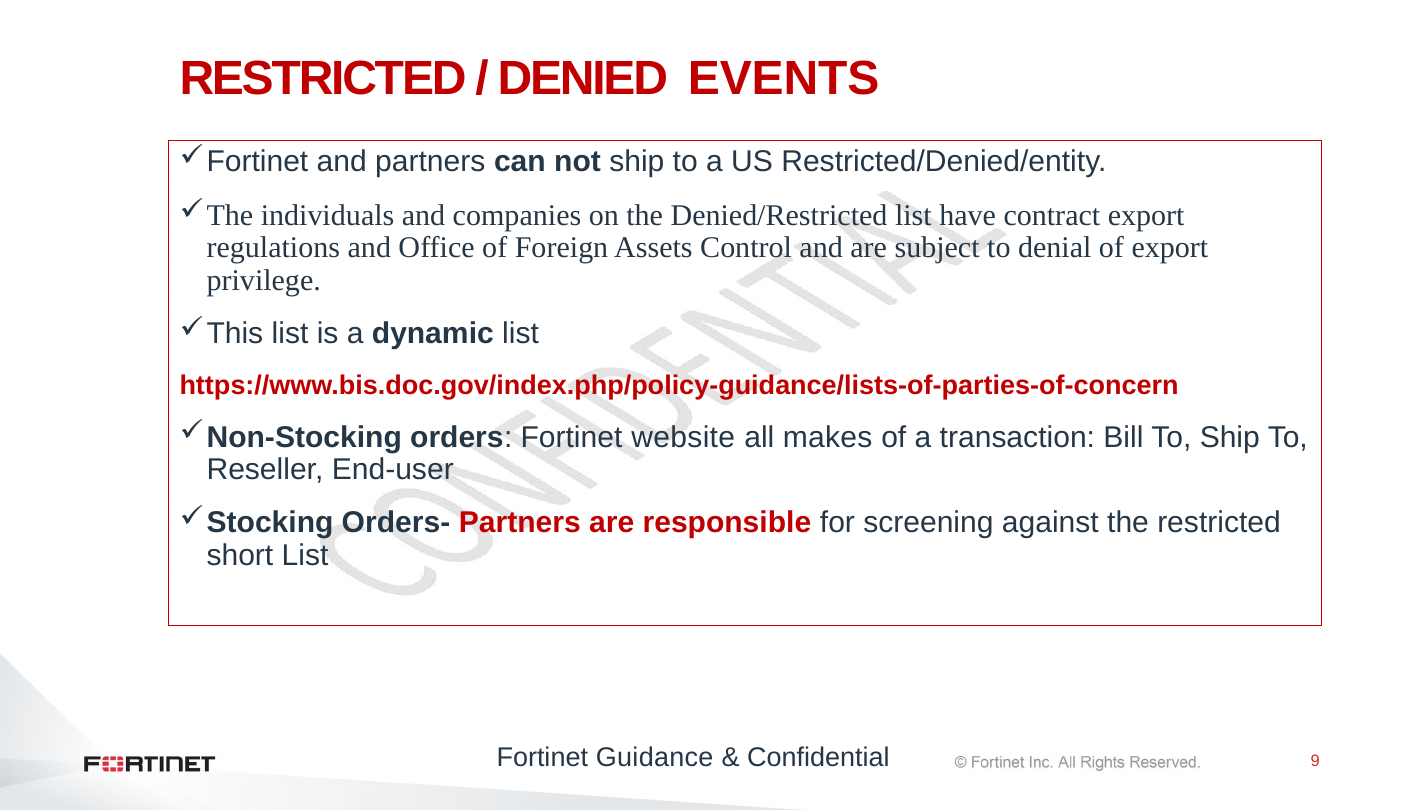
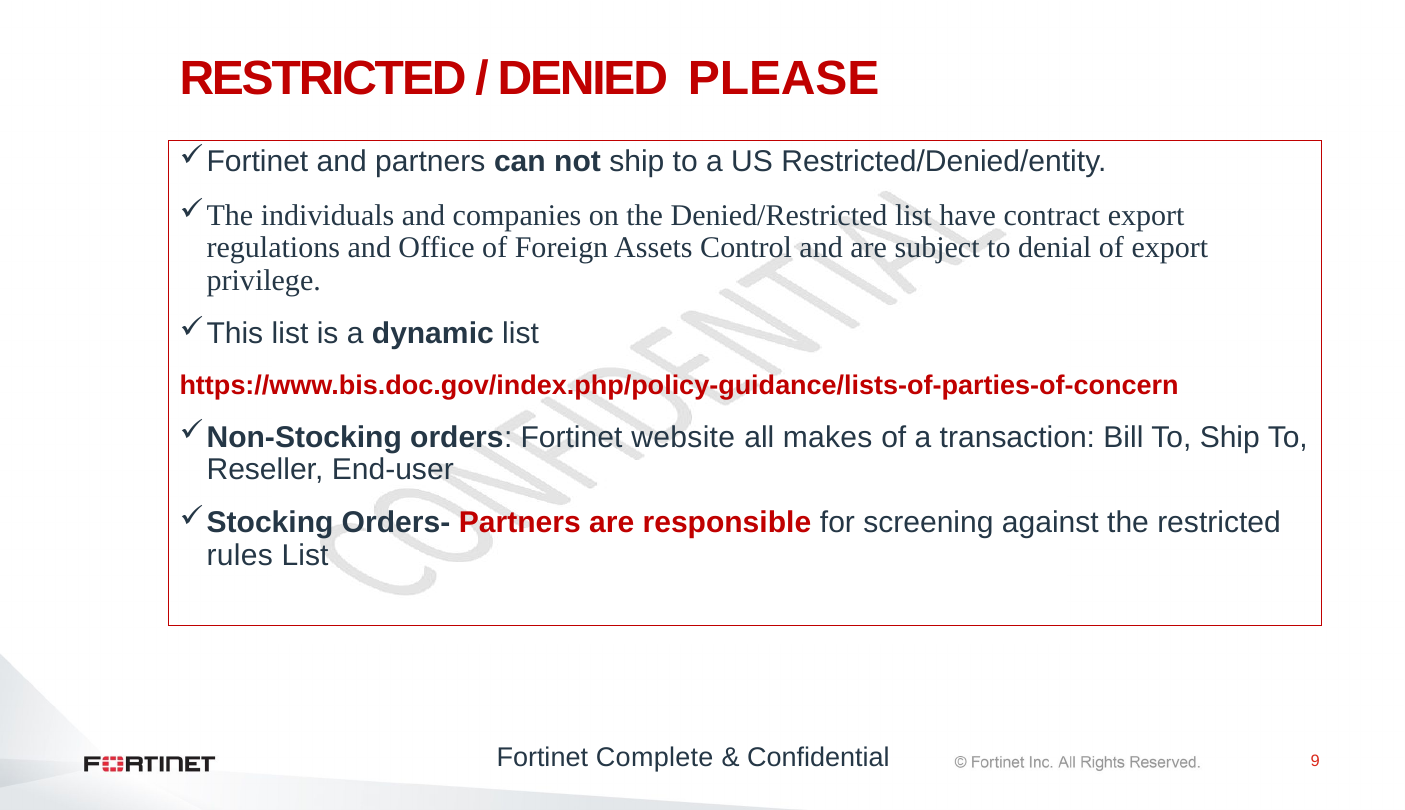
EVENTS: EVENTS -> PLEASE (784, 79)
short: short -> rules (240, 556)
Guidance: Guidance -> Complete (655, 758)
